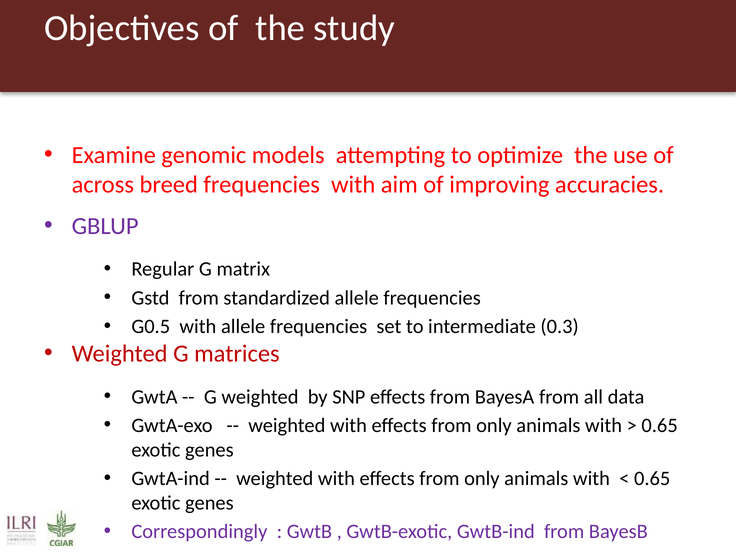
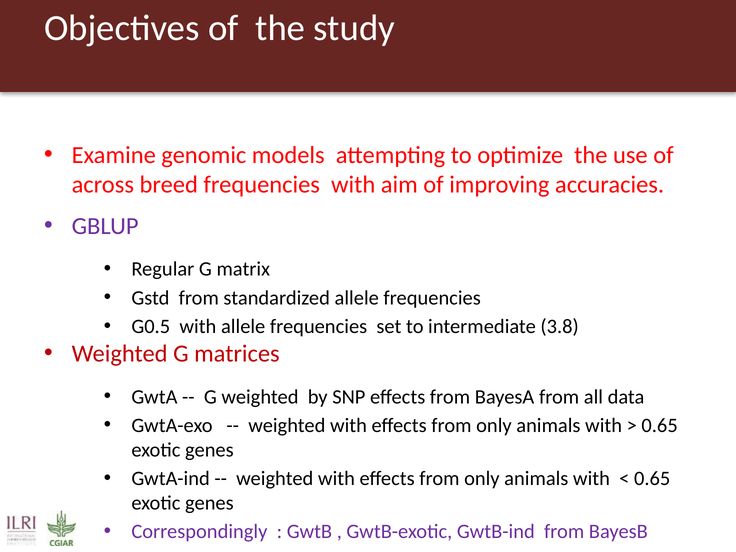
0.3: 0.3 -> 3.8 (560, 326)
